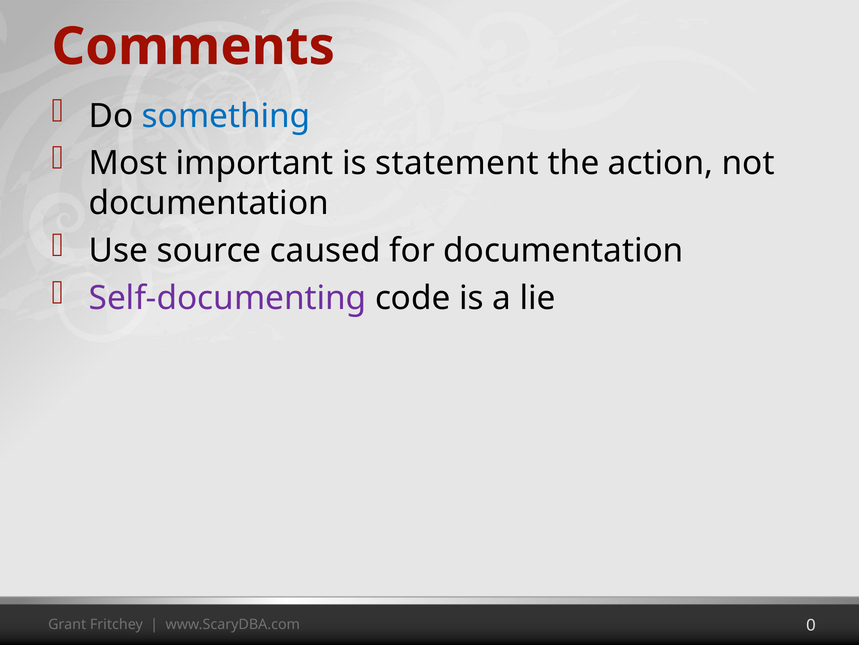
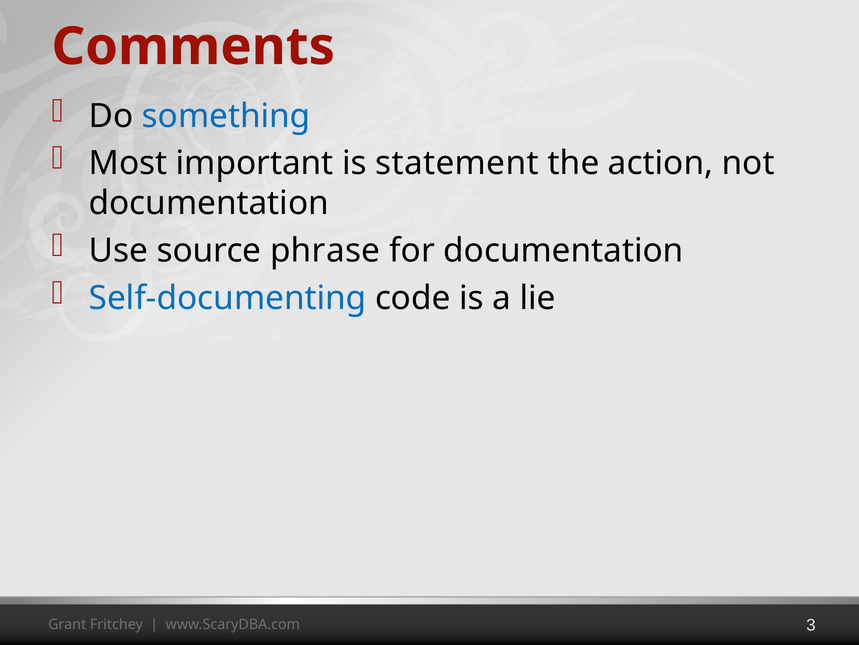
caused: caused -> phrase (325, 250)
Self-documenting colour: purple -> blue (228, 298)
0: 0 -> 3 (811, 624)
